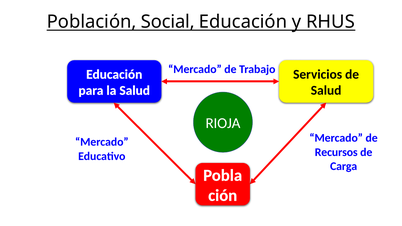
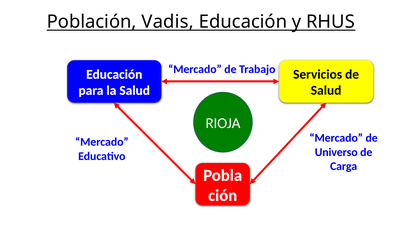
Social: Social -> Vadis (168, 22)
Recursos: Recursos -> Universo (336, 152)
